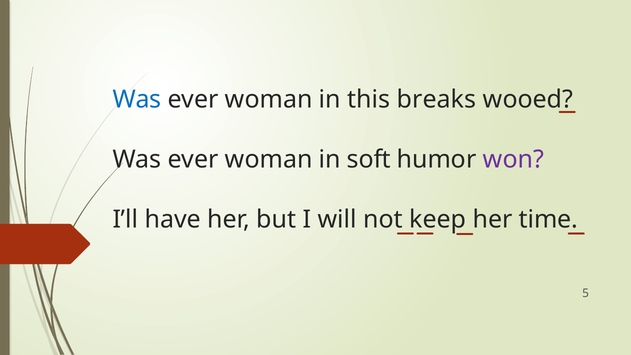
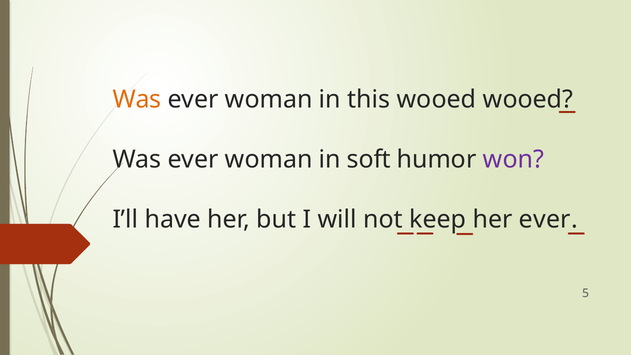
Was colour: blue -> orange (137, 100)
this breaks: breaks -> wooed (437, 100)
her time: time -> ever (548, 220)
